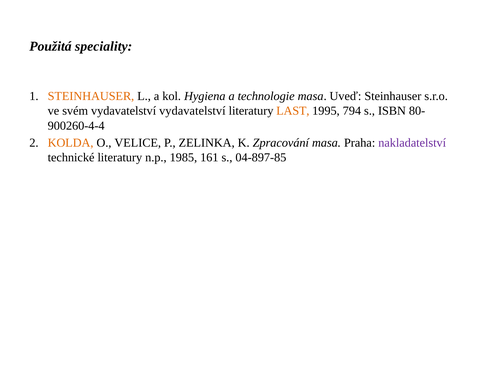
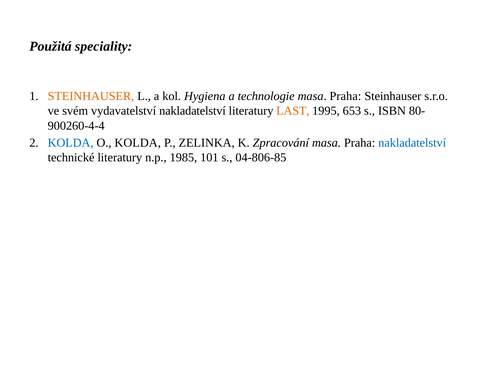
technologie masa Uveď: Uveď -> Praha (345, 96)
vydavatelství vydavatelství: vydavatelství -> nakladatelství (192, 111)
794: 794 -> 653 (352, 111)
KOLDA colour: orange -> blue (71, 143)
O VELICE: VELICE -> KOLDA (138, 143)
nakladatelství colour: purple -> blue (412, 143)
161: 161 -> 101 (209, 157)
04-897-85: 04-897-85 -> 04-806-85 (261, 157)
